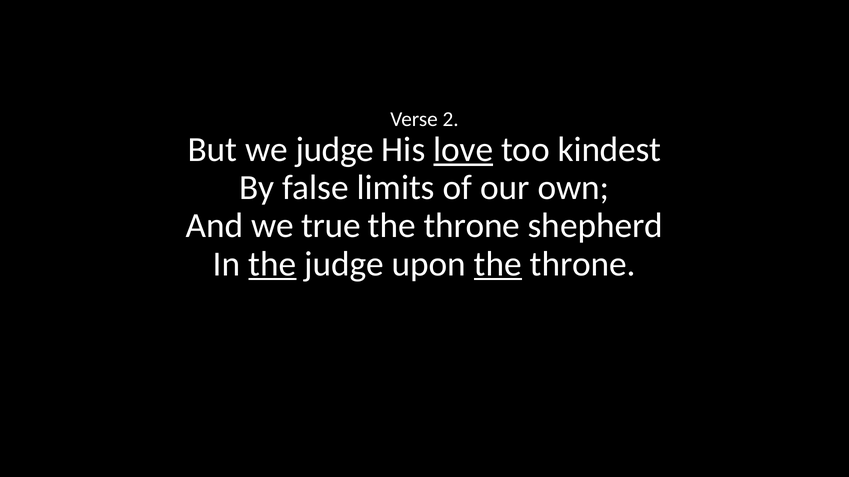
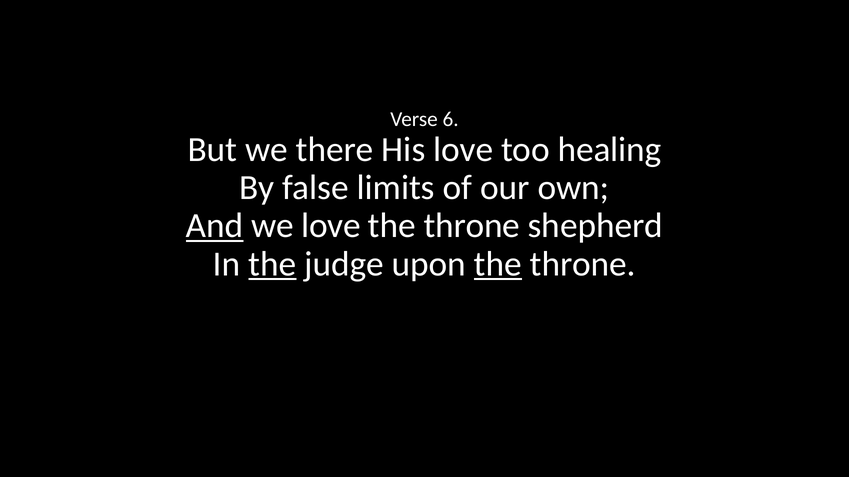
2: 2 -> 6 (451, 119)
we judge: judge -> there (335, 150)
love underline: present -> none (463, 150)
kindest: kindest -> healing (609, 150)
And underline: none -> present (215, 226)
we true: true -> love (331, 226)
